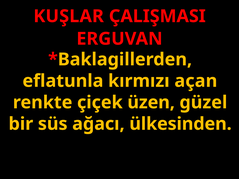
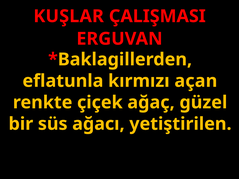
üzen: üzen -> ağaç (151, 103)
ülkesinden: ülkesinden -> yetiştirilen (180, 124)
